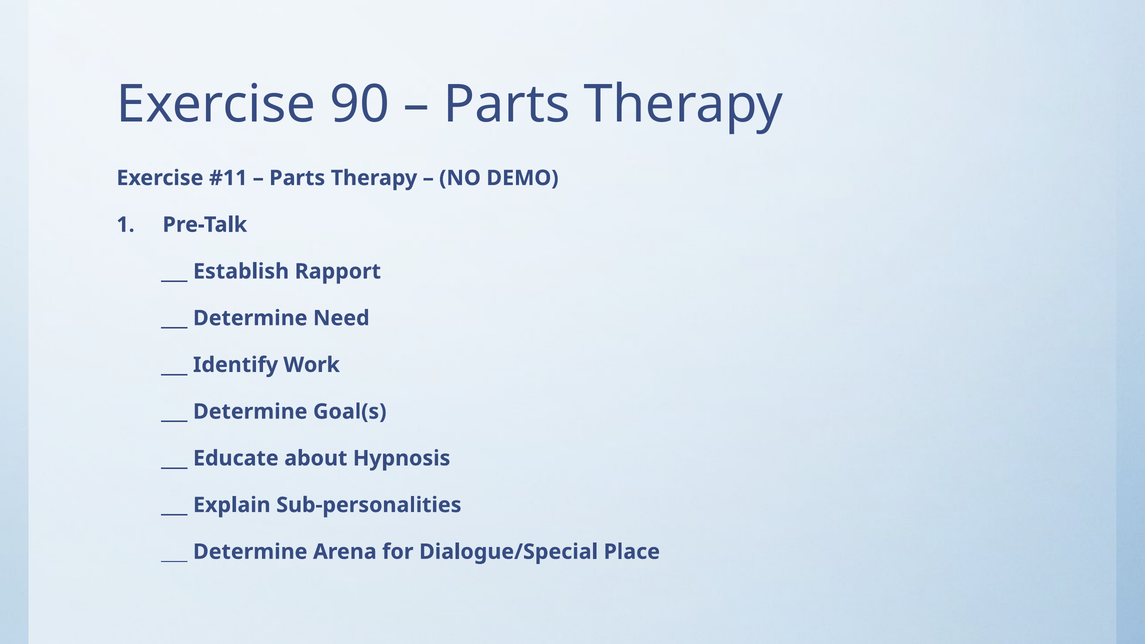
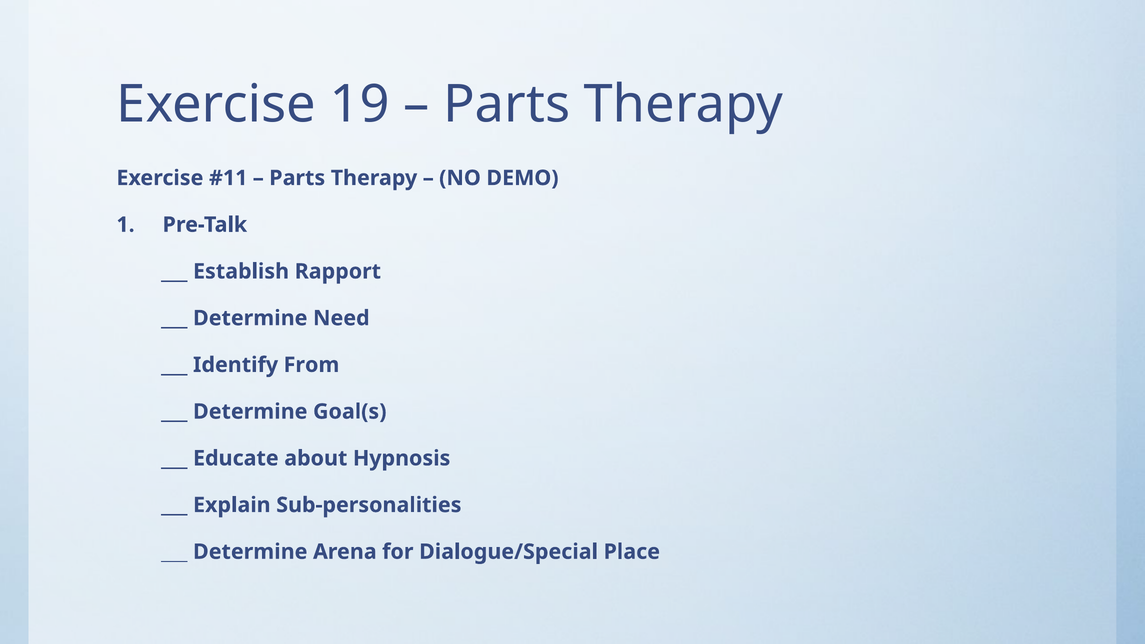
90: 90 -> 19 (360, 105)
Work: Work -> From (311, 365)
